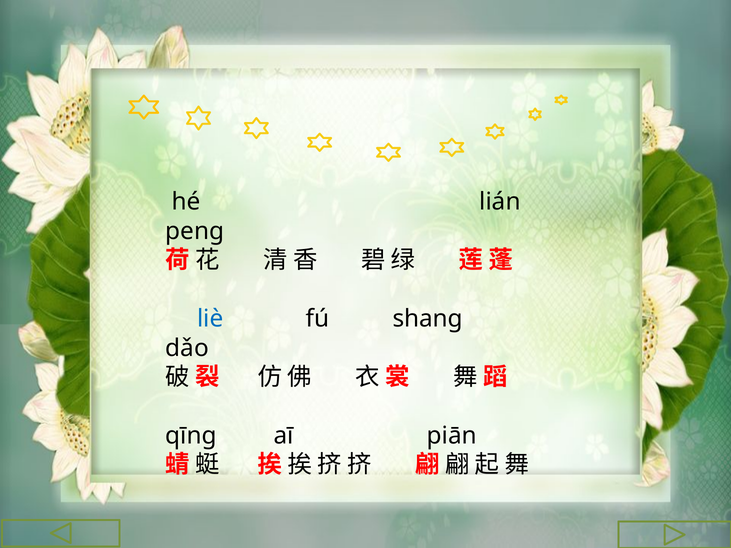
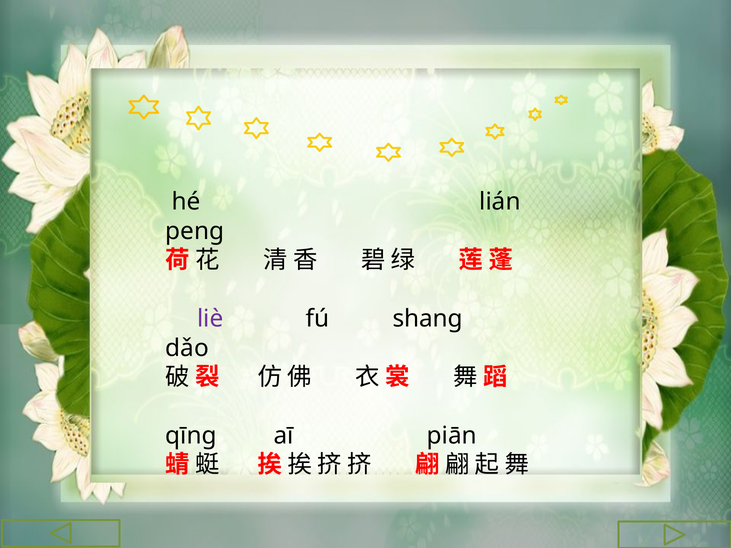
liè colour: blue -> purple (210, 319)
